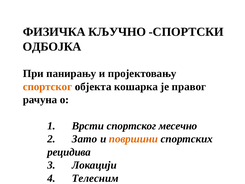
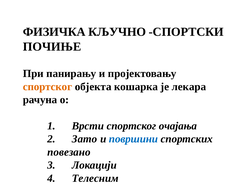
ОДБОЈКА: ОДБОЈКА -> ПОЧИЊЕ (52, 47)
правог: правог -> лекара (189, 86)
месечно: месечно -> очајања (178, 126)
површини colour: orange -> blue (134, 139)
рецидива: рецидива -> повезано (69, 152)
